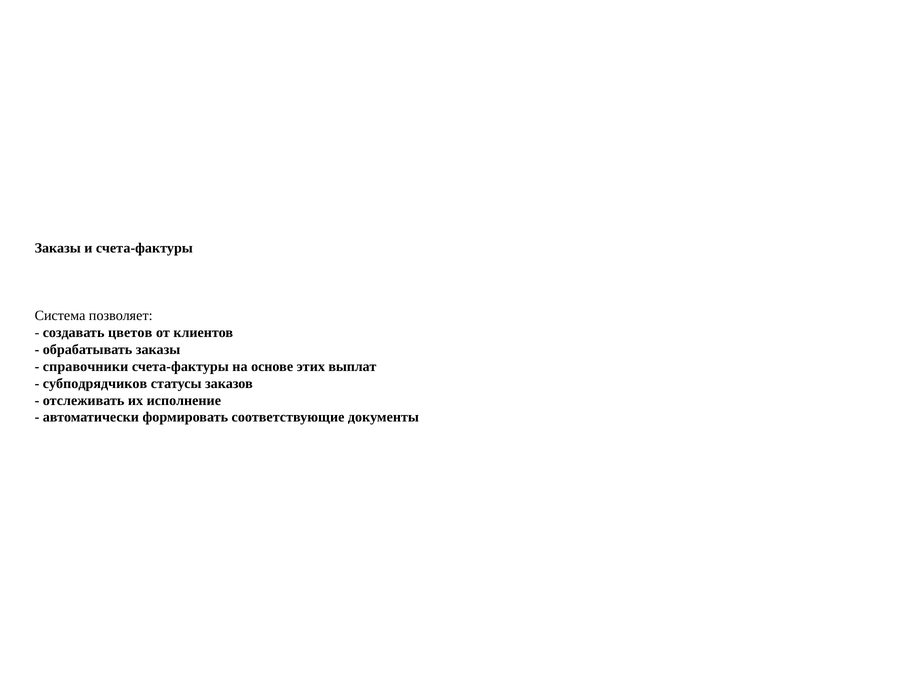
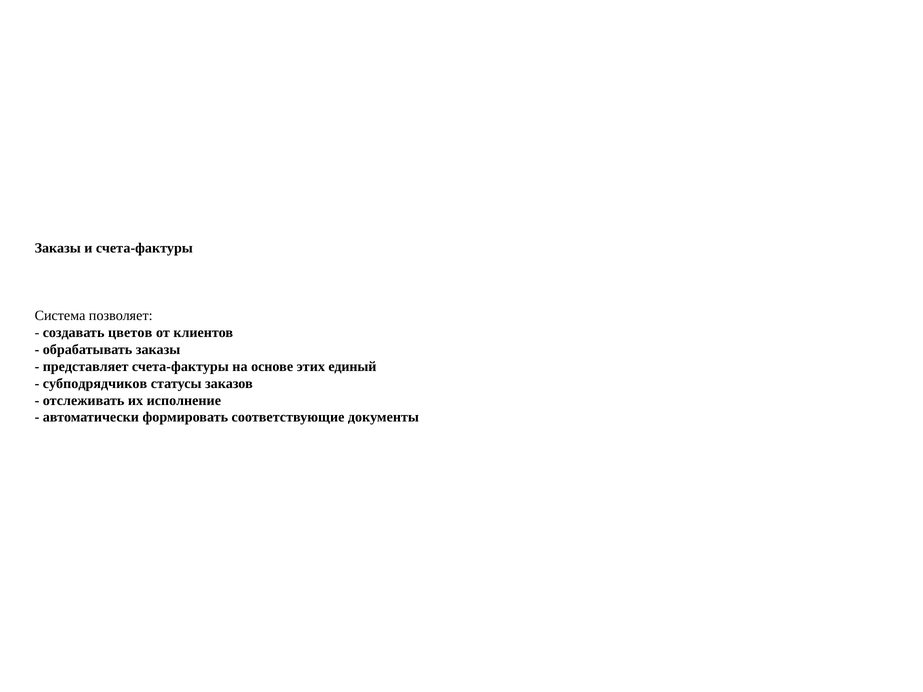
справочники: справочники -> представляет (86, 367)
выплат: выплат -> единый (352, 367)
